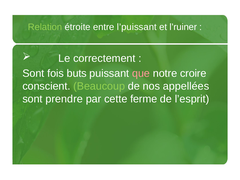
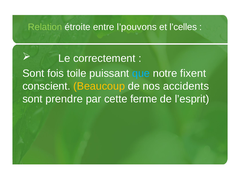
l’puissant: l’puissant -> l’pouvons (137, 27)
l’ruiner: l’ruiner -> l’celles (183, 27)
buts: buts -> toile (77, 73)
que colour: pink -> light blue (141, 73)
croire: croire -> fixent (193, 73)
Beaucoup colour: light green -> yellow (99, 86)
appellées: appellées -> accidents (186, 86)
